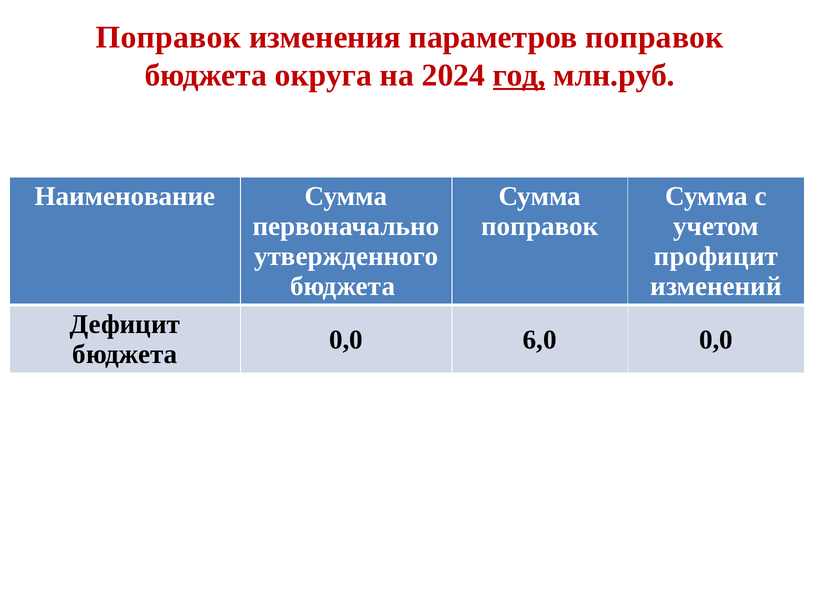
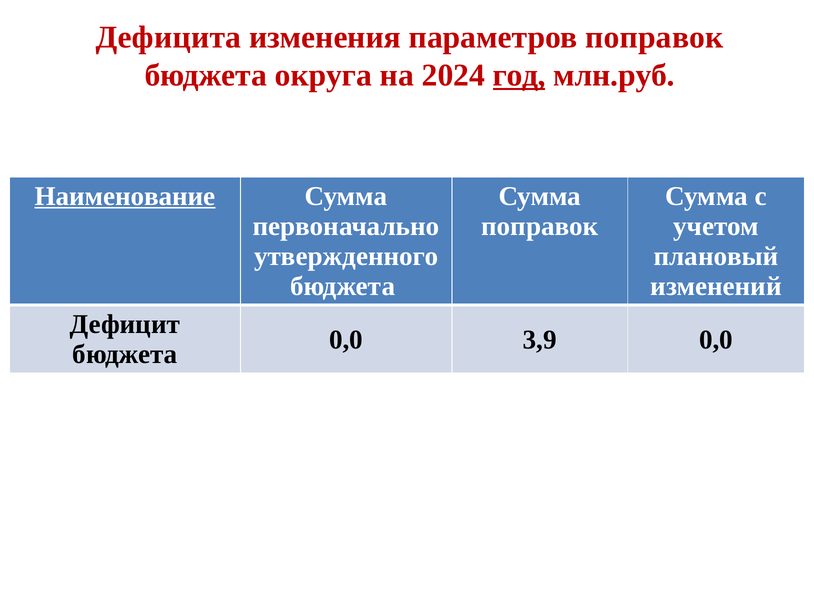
Поправок: Поправок -> Дефицита (168, 37)
Наименование underline: none -> present (125, 196)
профицит: профицит -> плановый (716, 256)
6,0: 6,0 -> 3,9 (540, 340)
